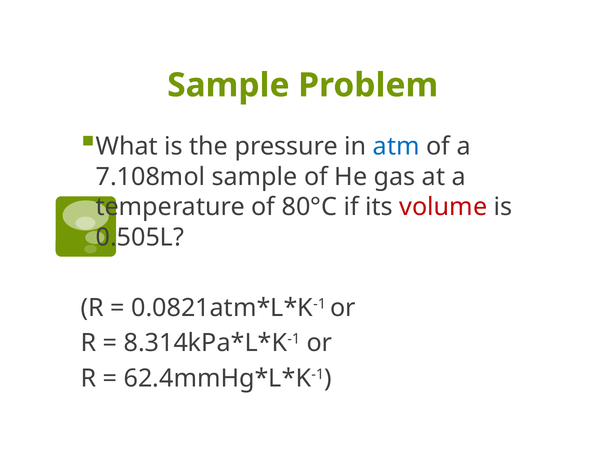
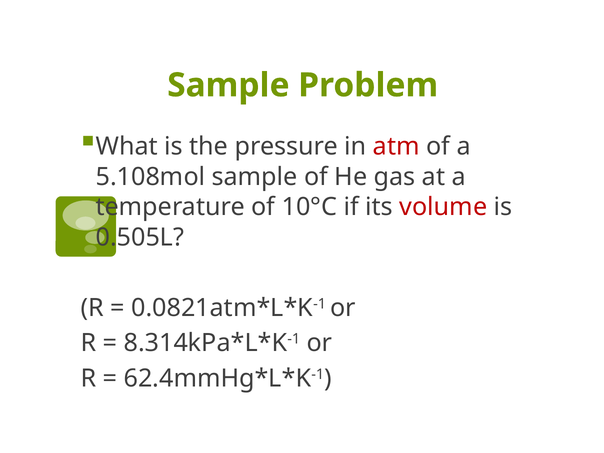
atm colour: blue -> red (396, 147)
7.108mol: 7.108mol -> 5.108mol (150, 177)
80°C: 80°C -> 10°C (309, 207)
